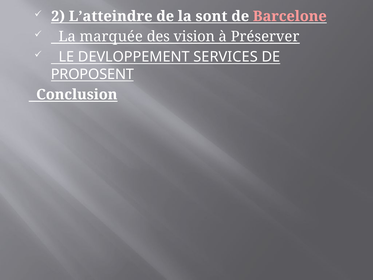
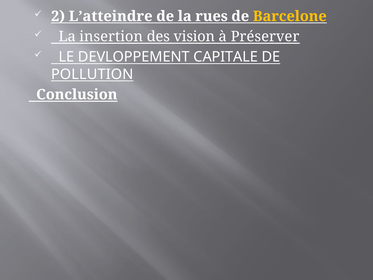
sont: sont -> rues (212, 16)
Barcelone colour: pink -> yellow (290, 16)
marquée: marquée -> insertion (111, 37)
SERVICES: SERVICES -> CAPITALE (226, 57)
PROPOSENT: PROPOSENT -> POLLUTION (92, 74)
